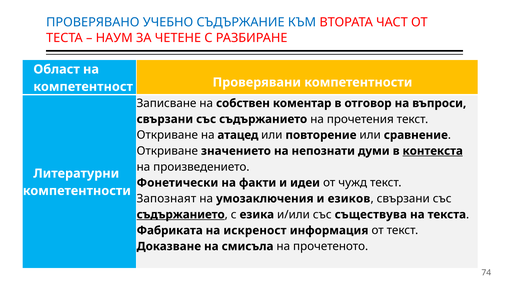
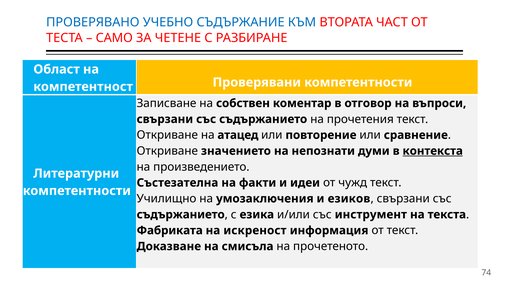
НАУМ: НАУМ -> САМО (114, 38)
Фонетически: Фонетически -> Състезателна (177, 183)
Запознаят: Запознаят -> Училищно (167, 199)
съдържанието underline: present -> none (181, 215)
съществува: съществува -> инструмент (371, 215)
